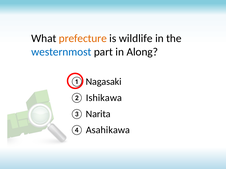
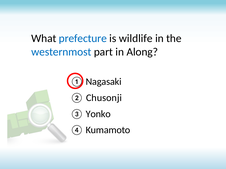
prefecture colour: orange -> blue (83, 38)
Ishikawa: Ishikawa -> Chusonji (104, 98)
Narita: Narita -> Yonko (98, 114)
Asahikawa: Asahikawa -> Kumamoto (108, 130)
